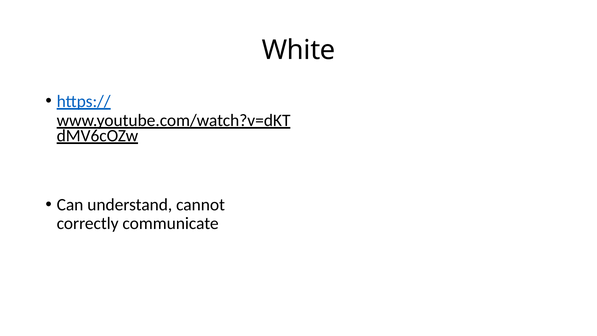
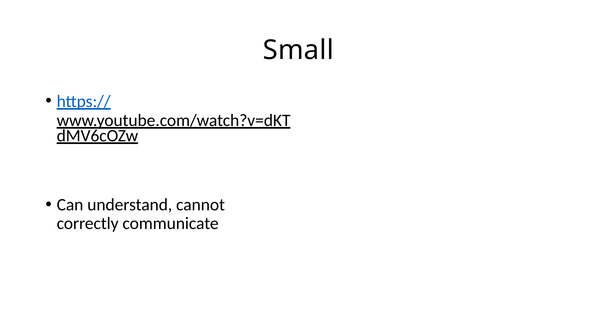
White: White -> Small (298, 50)
